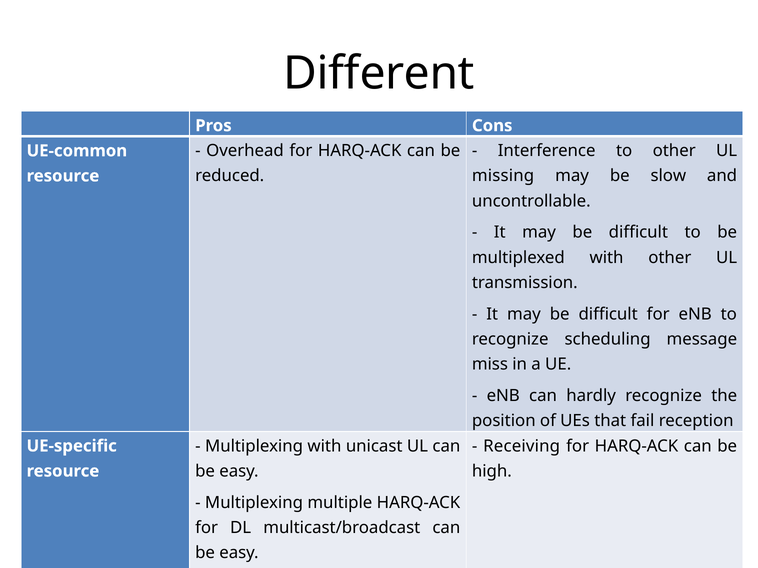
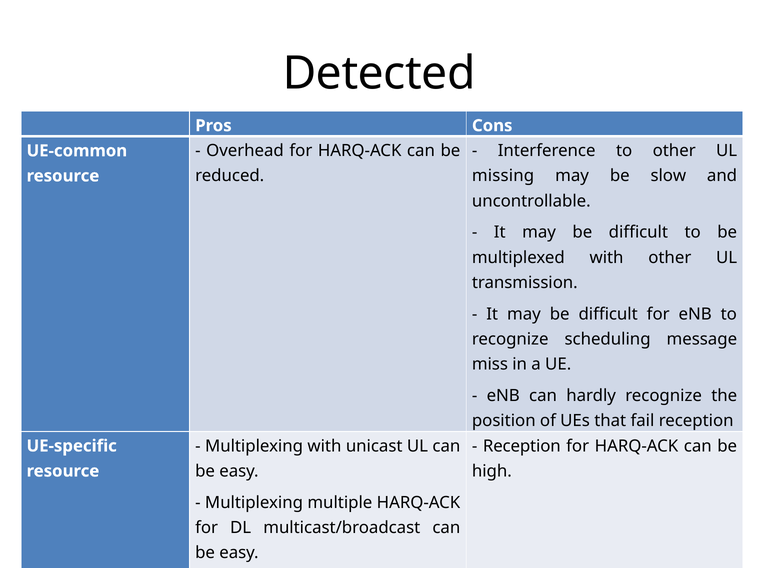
Different: Different -> Detected (379, 73)
Receiving: Receiving -> Reception (522, 446)
